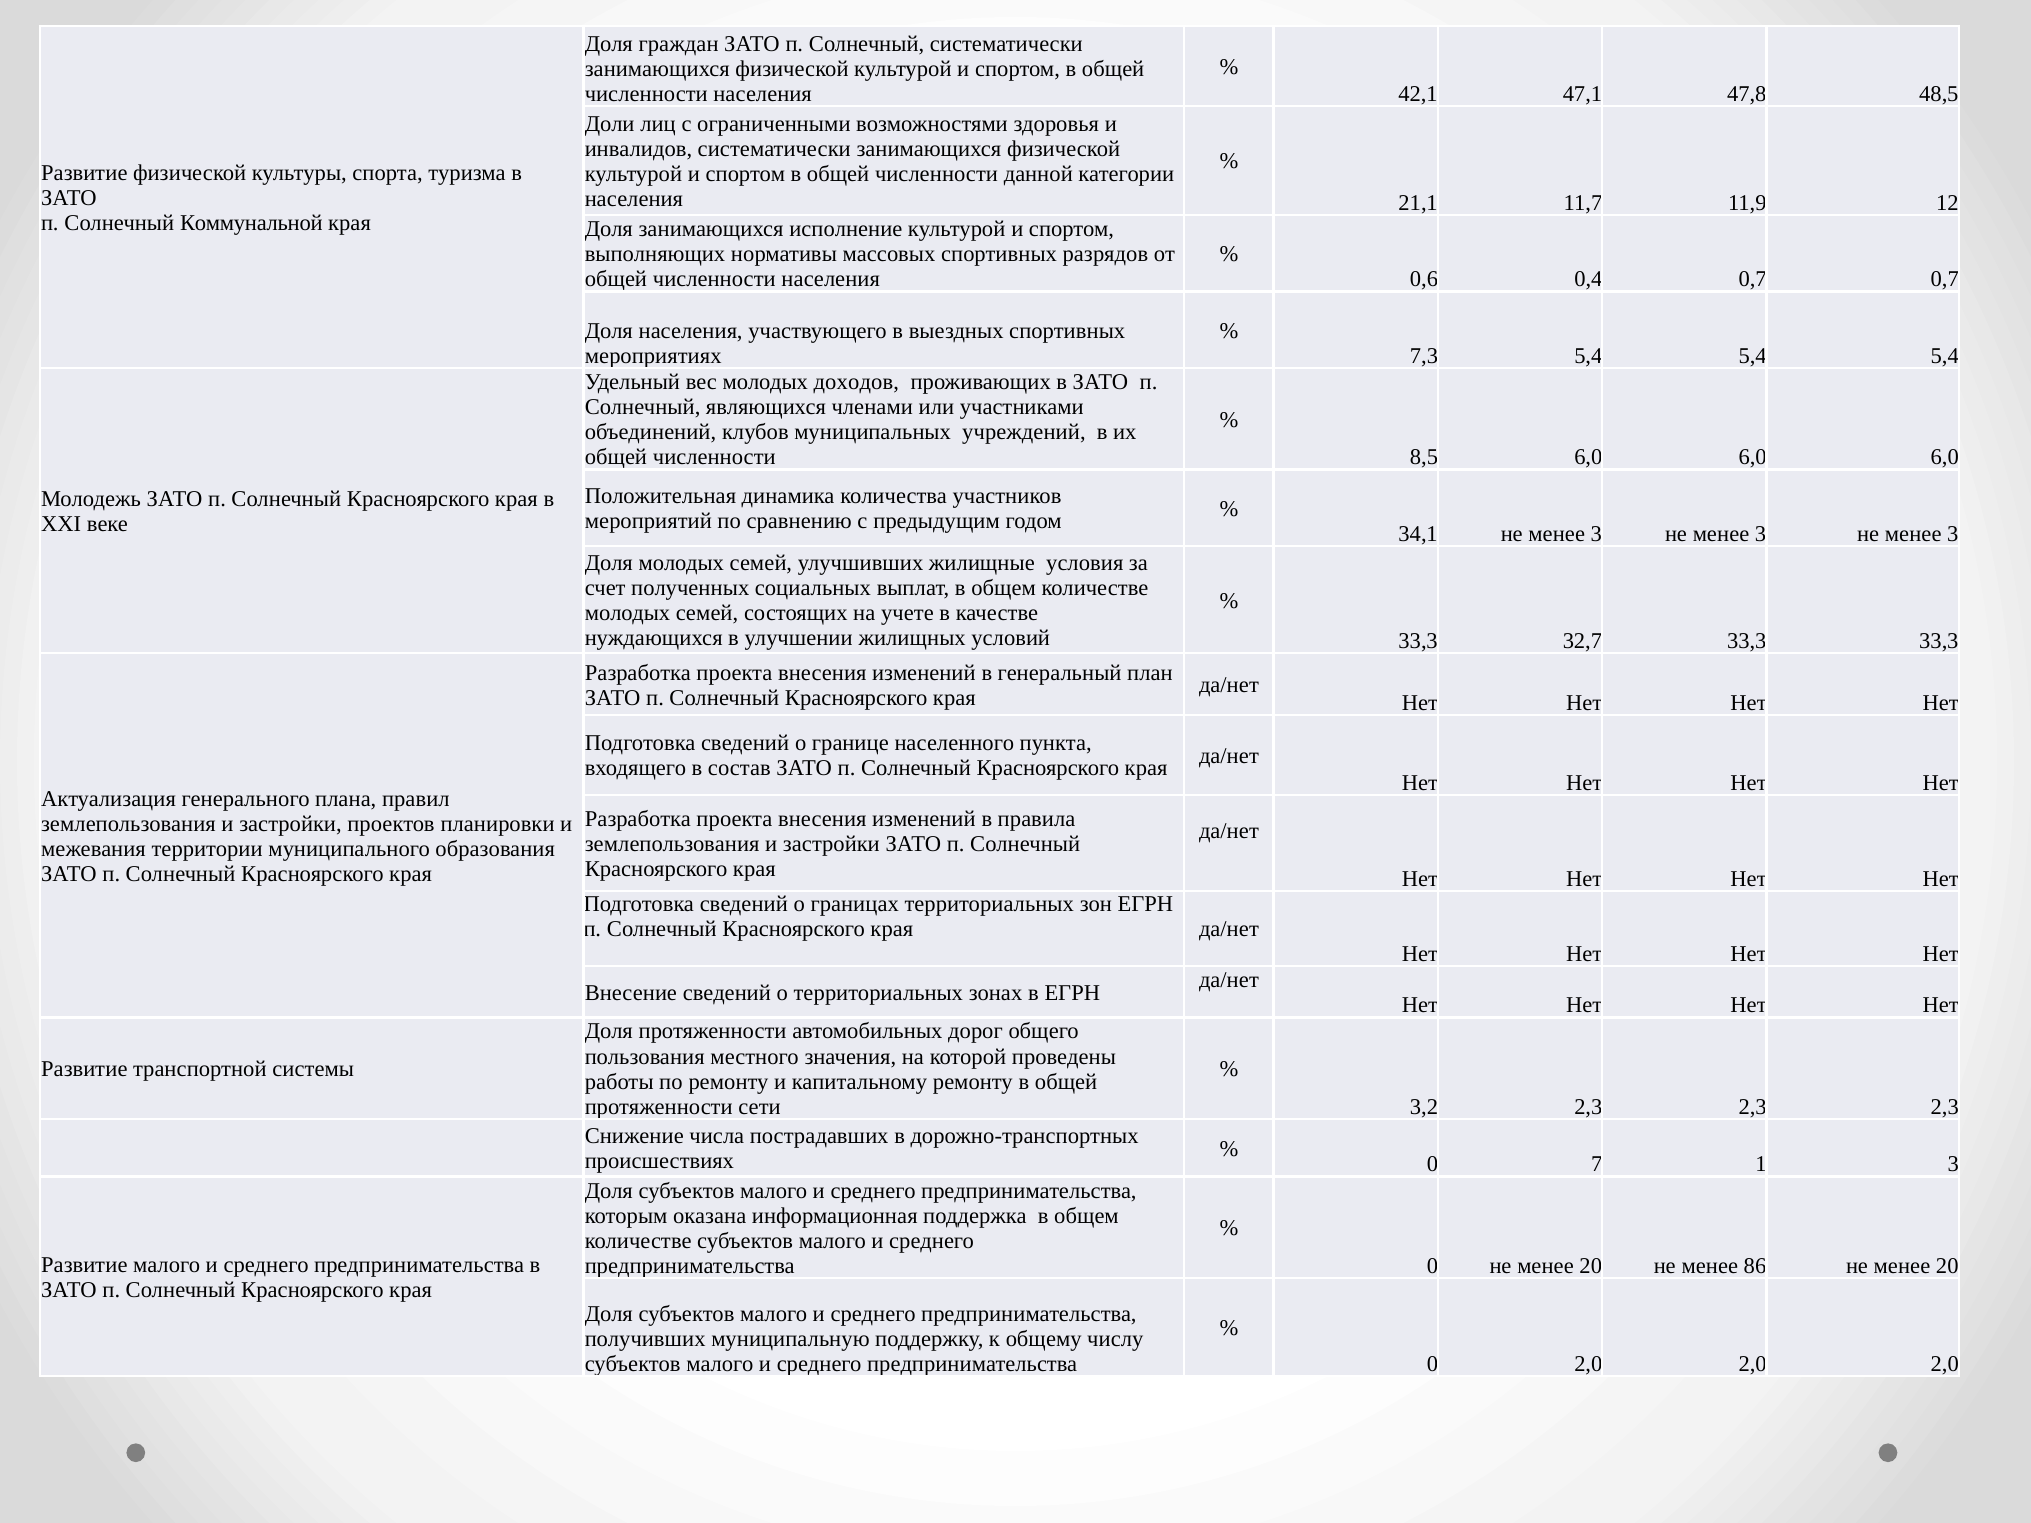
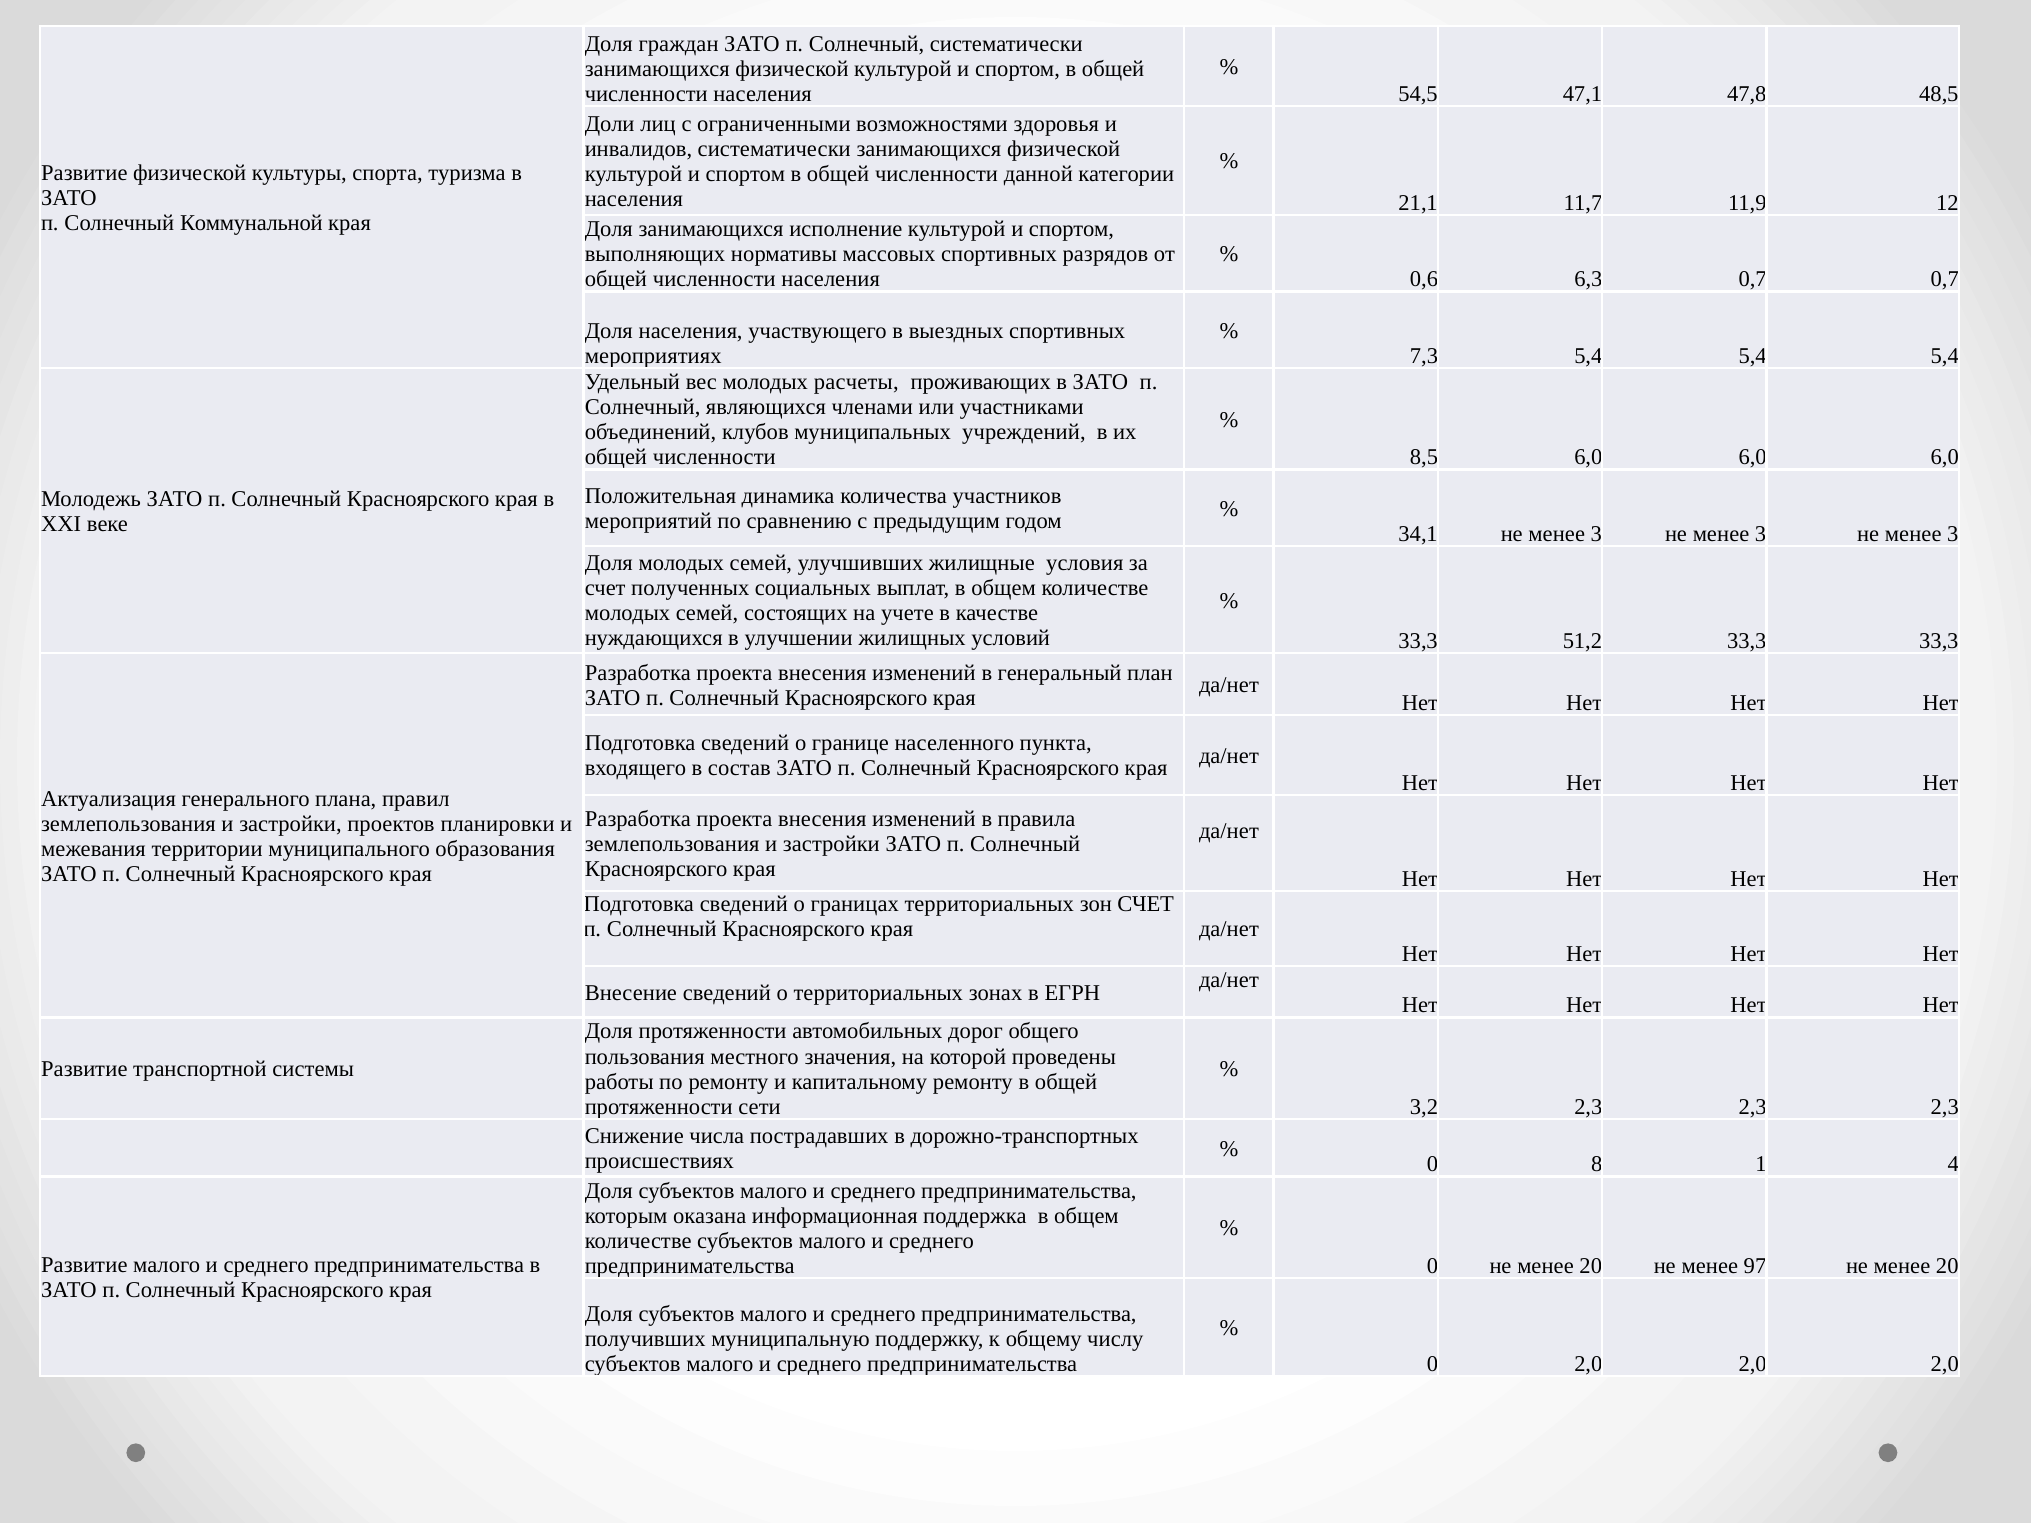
42,1: 42,1 -> 54,5 (1418, 94)
0,4: 0,4 -> 6,3 (1588, 279)
доходов: доходов -> расчеты (856, 382)
32,7: 32,7 -> 51,2 (1582, 641)
зон ЕГРН: ЕГРН -> СЧЕТ (1146, 904)
7: 7 -> 8 (1597, 1164)
1 3: 3 -> 4 (1953, 1164)
86: 86 -> 97 (1755, 1266)
